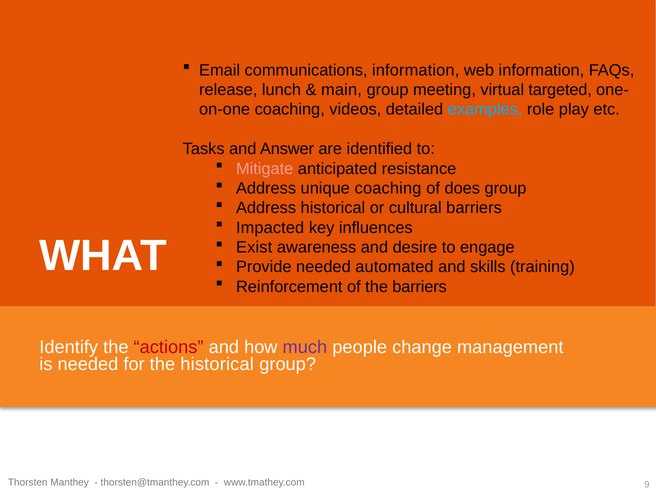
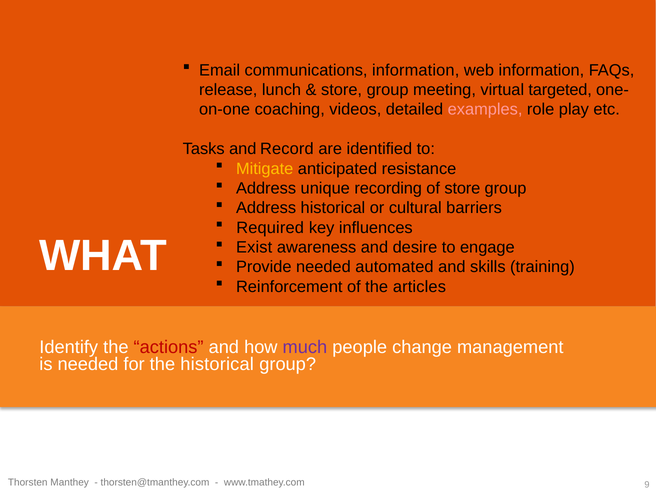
main: main -> store (342, 90)
examples colour: light blue -> pink (485, 110)
Answer: Answer -> Record (287, 149)
Mitigate colour: pink -> yellow (265, 169)
unique coaching: coaching -> recording (388, 188)
of does: does -> store (462, 188)
Impacted: Impacted -> Required (270, 228)
the barriers: barriers -> articles (419, 287)
